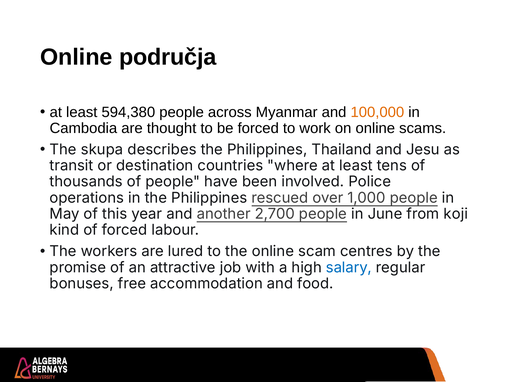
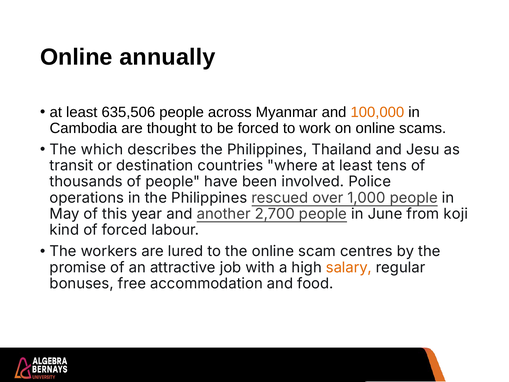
područja: područja -> annually (168, 57)
594,380: 594,380 -> 635,506 (128, 112)
skupa: skupa -> which (102, 149)
salary colour: blue -> orange (349, 267)
